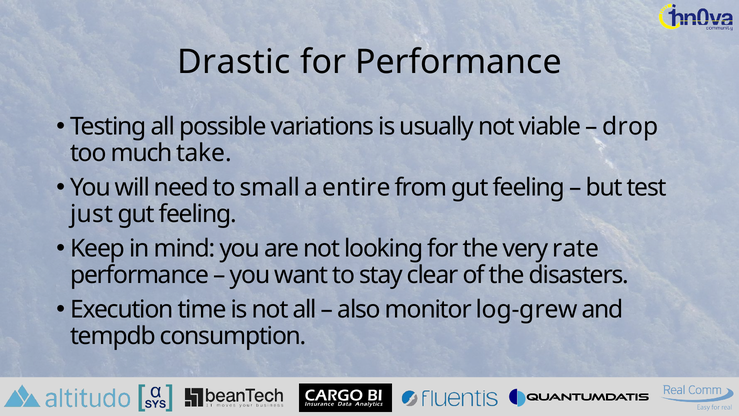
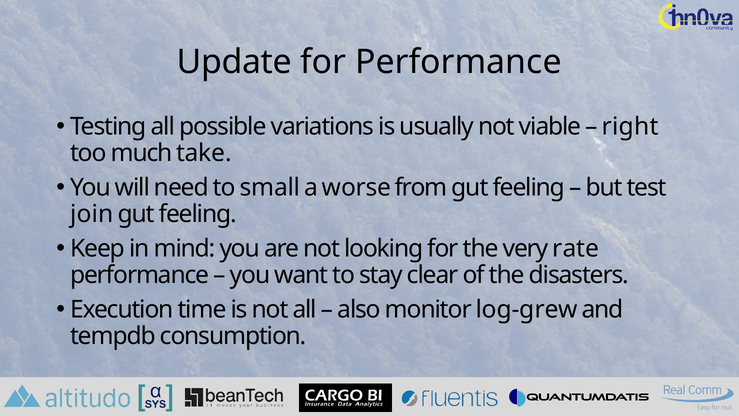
Drastic: Drastic -> Update (234, 62)
drop: drop -> right (630, 127)
entire: entire -> worse (356, 188)
just: just -> join (92, 214)
